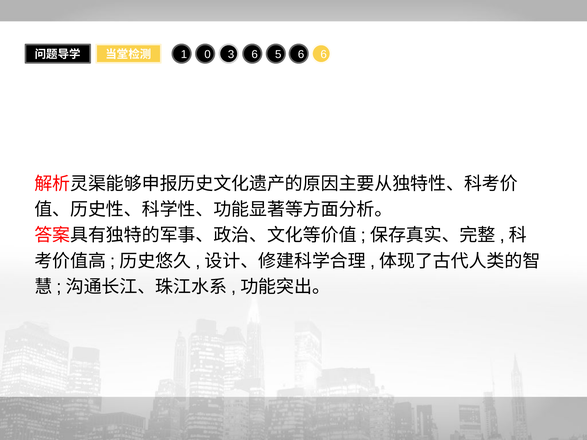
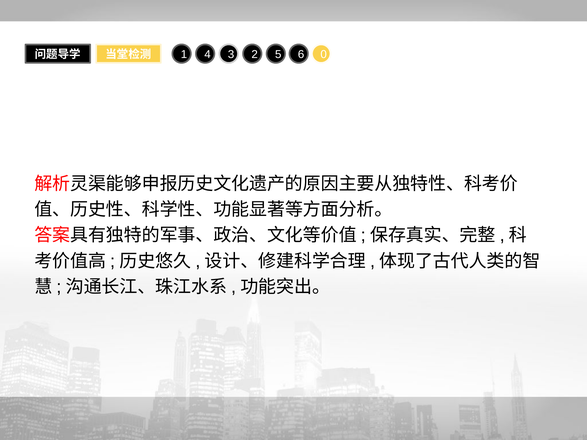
0: 0 -> 4 (208, 54)
3 6: 6 -> 2 (255, 54)
5 6: 6 -> 0 (324, 54)
